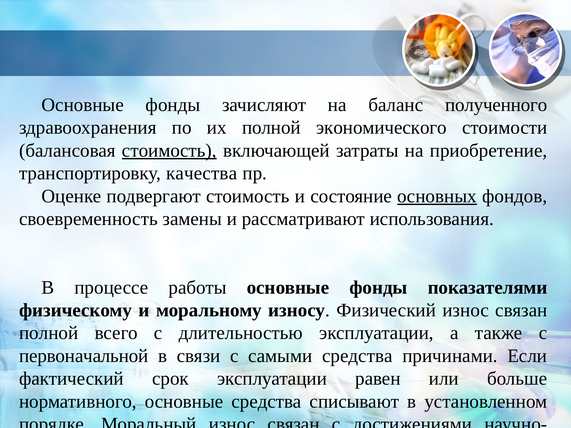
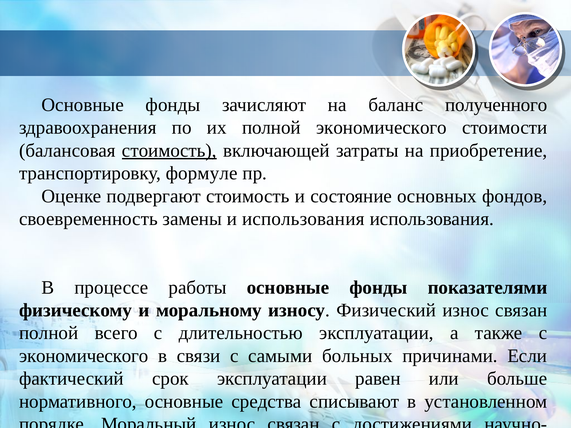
качества: качества -> формуле (202, 173)
основных underline: present -> none (437, 196)
и рассматривают: рассматривают -> использования (303, 219)
первоначальной: первоначальной -> экономического (84, 356)
самыми средства: средства -> больных (357, 356)
